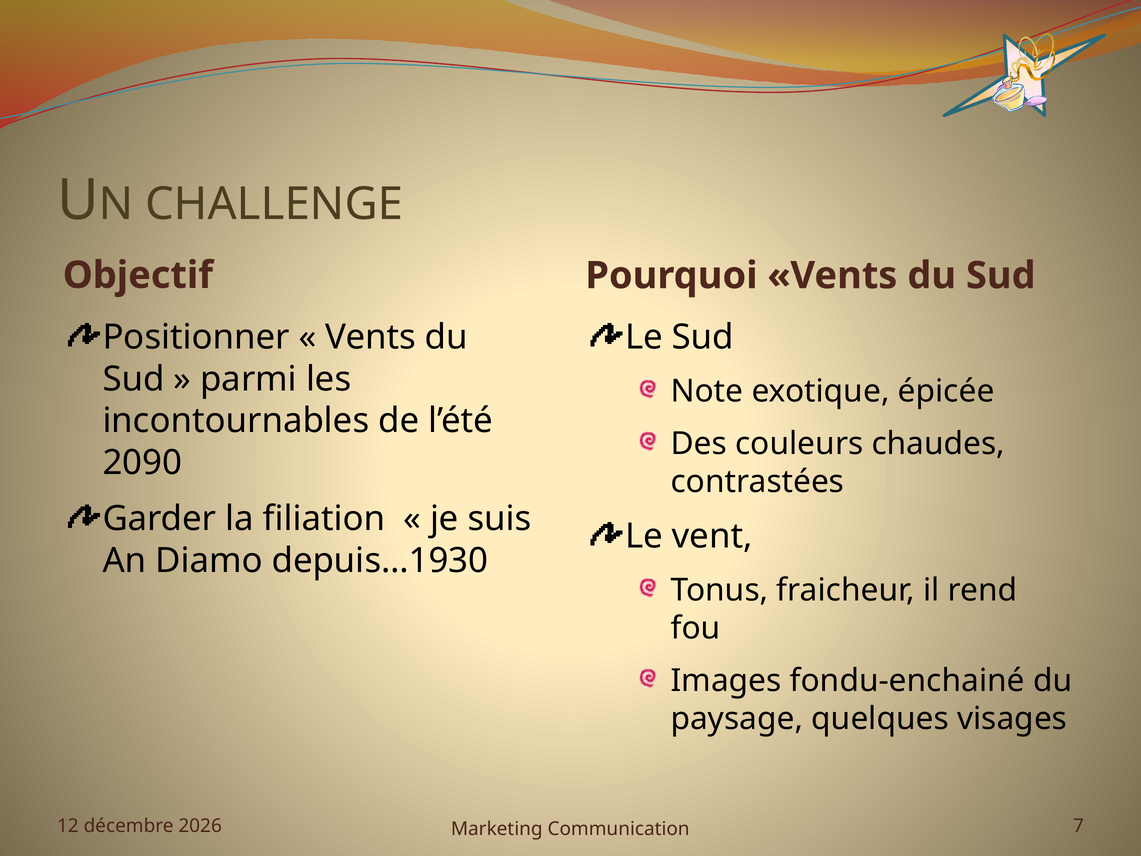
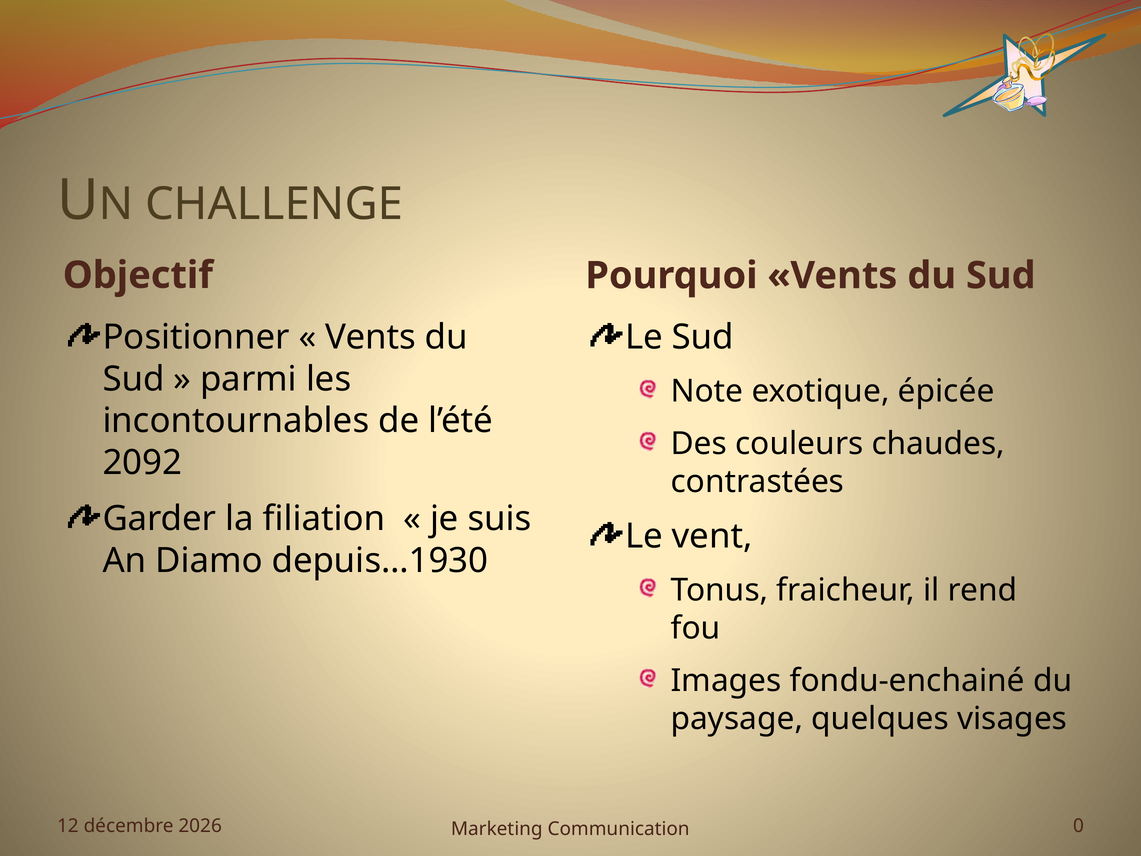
2090: 2090 -> 2092 (142, 463)
7: 7 -> 0 (1079, 826)
